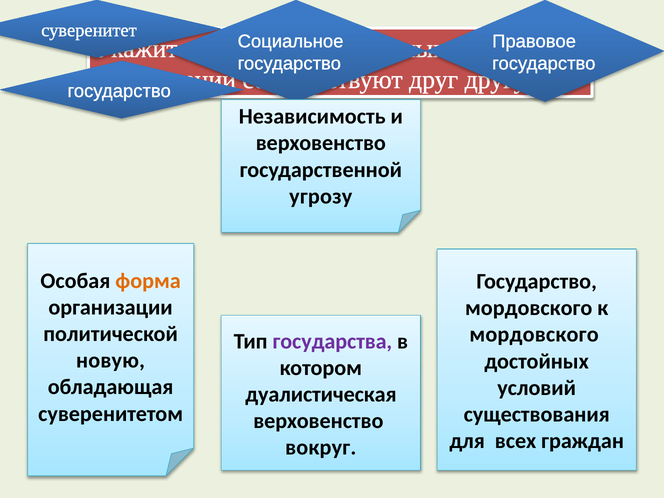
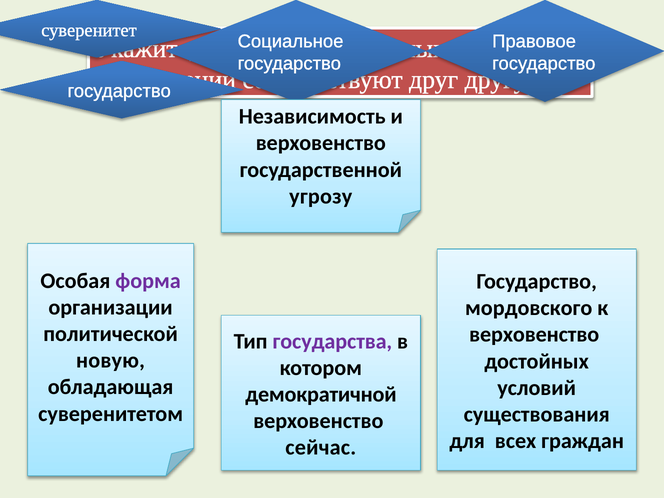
форма colour: orange -> purple (148, 281)
мордовского: мордовского -> верховенство (534, 335)
дуалистическая: дуалистическая -> демократичной (321, 394)
вокруг: вокруг -> сейчас (321, 448)
